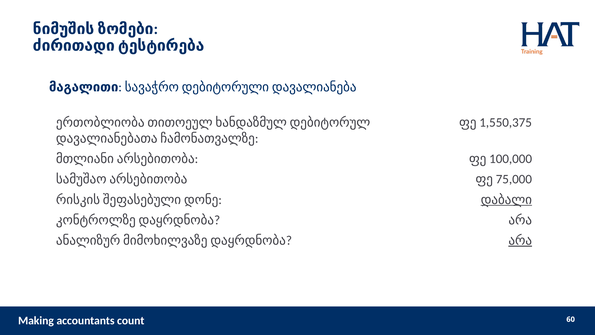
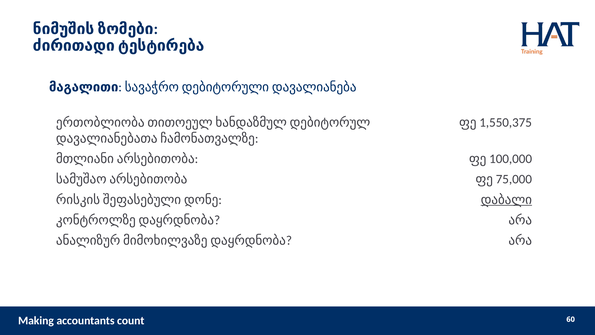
არა underline: present -> none (520, 240)
